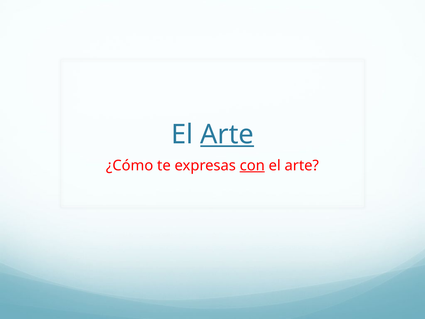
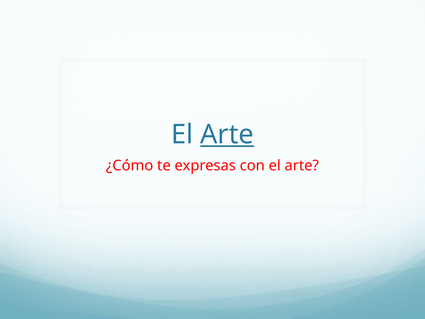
con underline: present -> none (252, 165)
